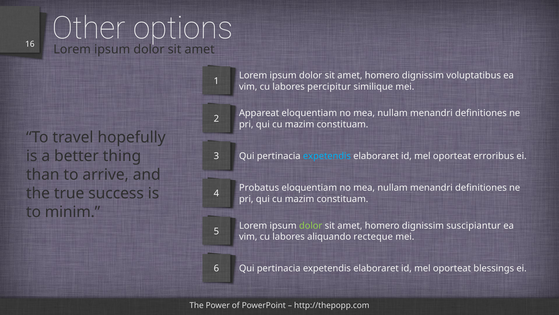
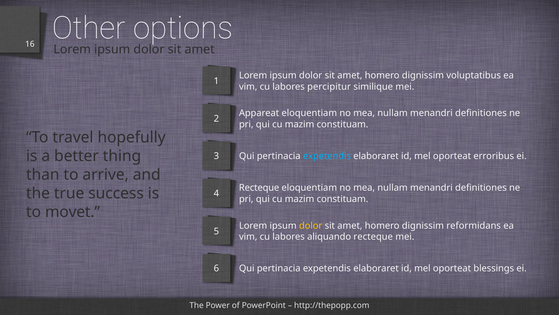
Probatus: Probatus -> Recteque (259, 188)
minim: minim -> movet (73, 212)
dolor colour: light green -> yellow (311, 225)
suscipiantur: suscipiantur -> reformidans (474, 225)
